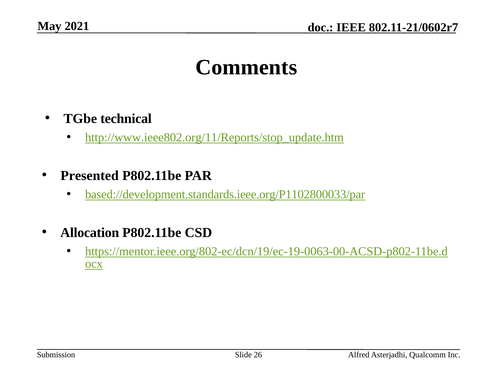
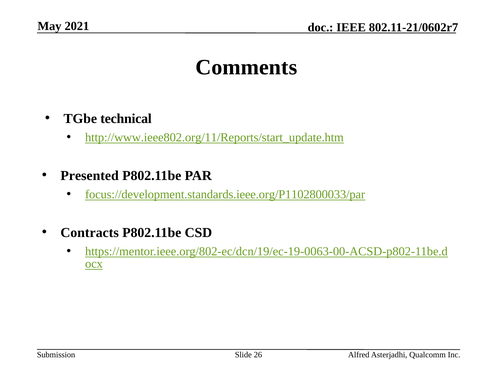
http://www.ieee802.org/11/Reports/stop_update.htm: http://www.ieee802.org/11/Reports/stop_update.htm -> http://www.ieee802.org/11/Reports/start_update.htm (214, 137)
based://development.standards.ieee.org/P1102800033/par: based://development.standards.ieee.org/P1102800033/par -> focus://development.standards.ieee.org/P1102800033/par (225, 194)
Allocation: Allocation -> Contracts (90, 232)
